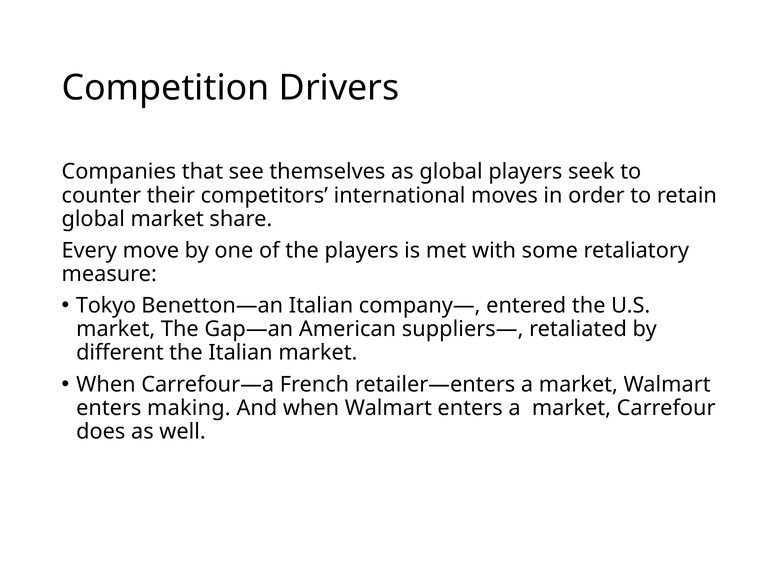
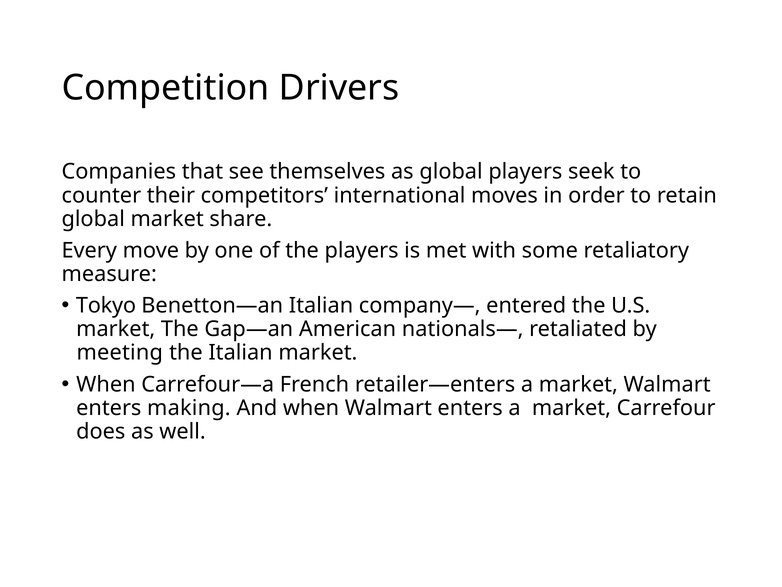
suppliers—: suppliers— -> nationals— (463, 329)
different: different -> meeting (120, 352)
